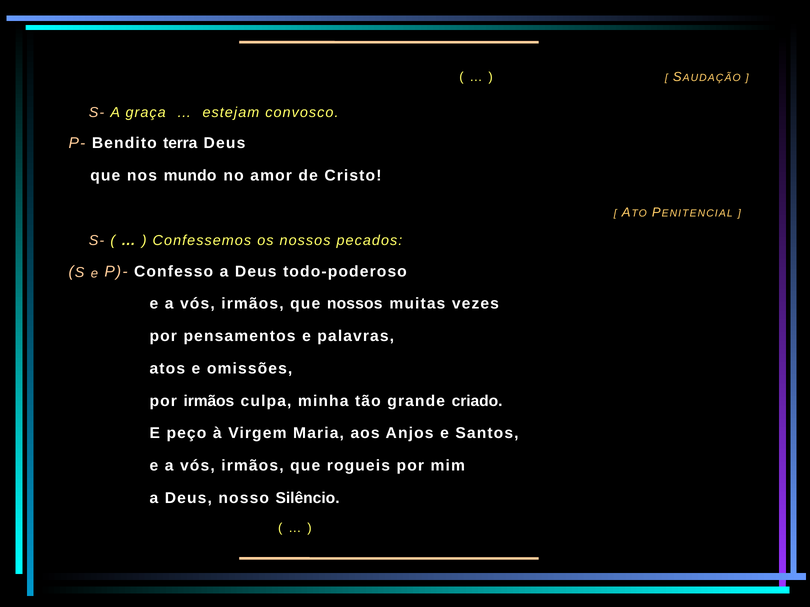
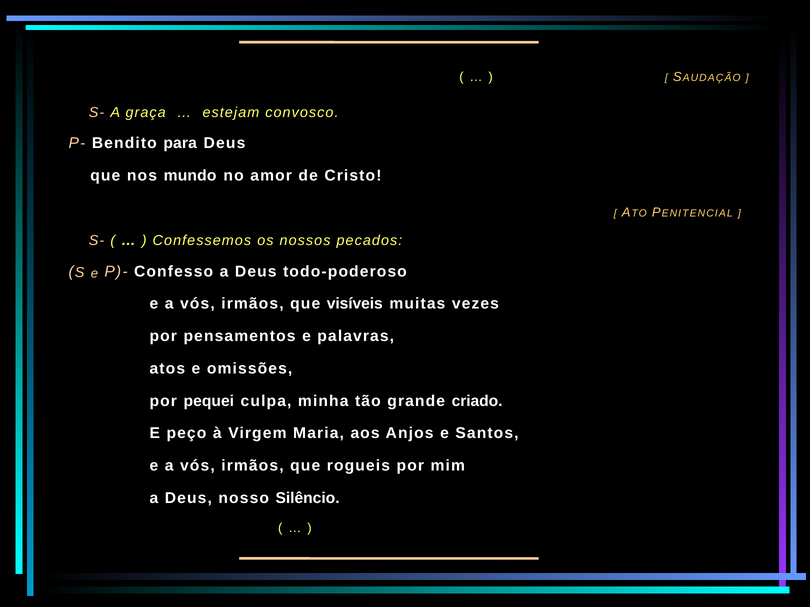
terra: terra -> para (180, 143)
que nossos: nossos -> visíveis (355, 304)
por irmãos: irmãos -> pequei (209, 401)
